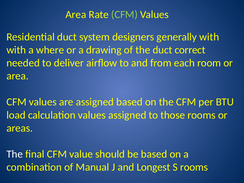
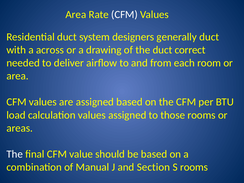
CFM colour: light green -> white (124, 15)
generally with: with -> duct (209, 37)
where: where -> across (50, 50)
Longest: Longest -> Section (153, 167)
